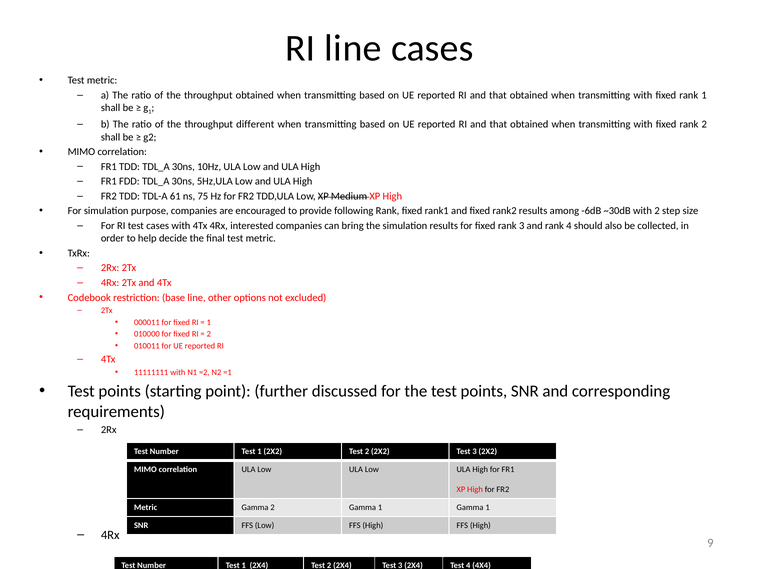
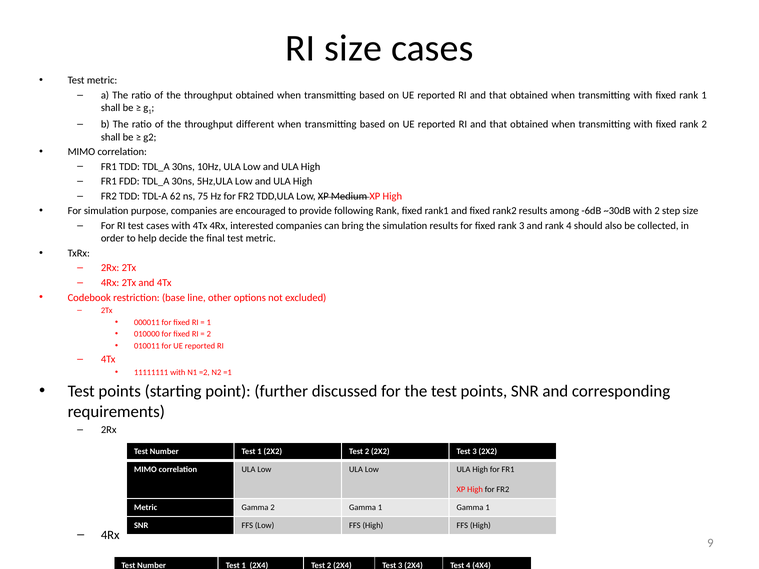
RI line: line -> size (353, 48)
61: 61 -> 62 (175, 196)
